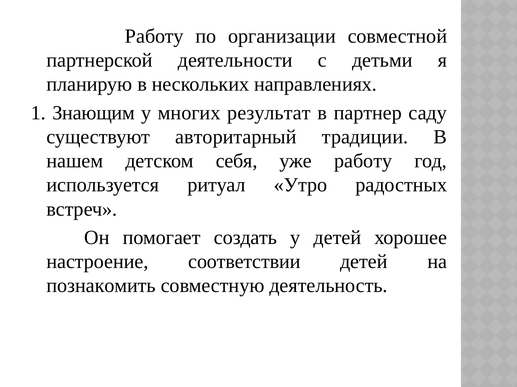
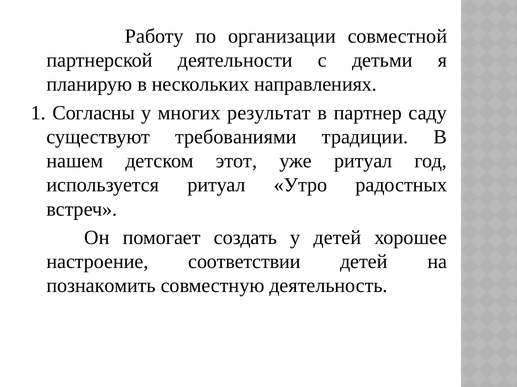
Знающим: Знающим -> Согласны (94, 113)
авторитарный: авторитарный -> требованиями (236, 137)
себя: себя -> этот (236, 161)
уже работу: работу -> ритуал (363, 161)
